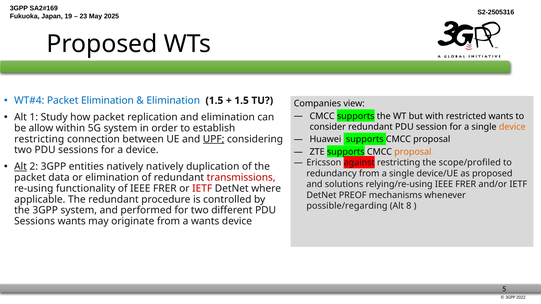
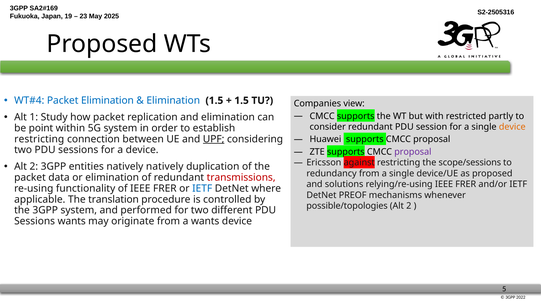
restricted wants: wants -> partly (501, 116)
allow: allow -> point (41, 128)
proposal colour: orange -> purple (413, 152)
scope/profiled: scope/profiled -> scope/sessions (470, 163)
Alt underline: present -> none (21, 167)
IETF colour: red -> blue (202, 189)
The redundant: redundant -> translation (114, 200)
possible/regarding: possible/regarding -> possible/topologies (347, 206)
8: 8 -> 2 (409, 206)
